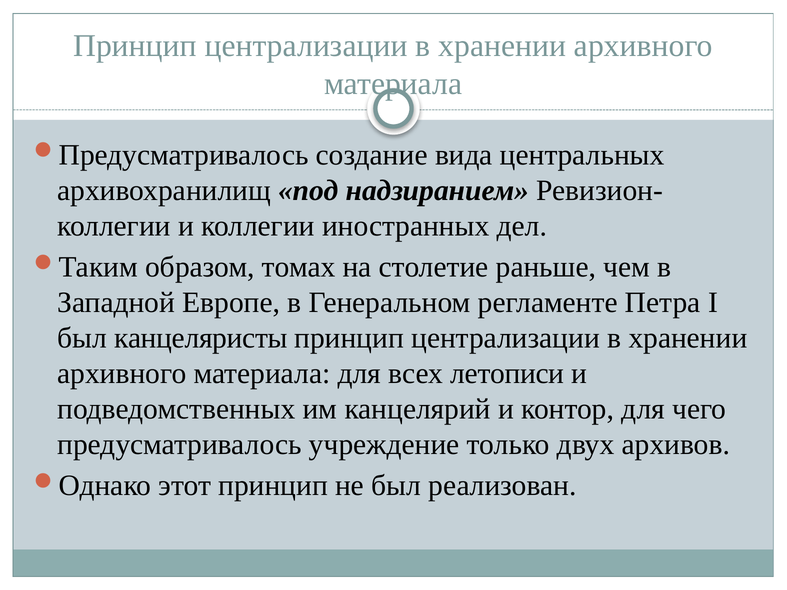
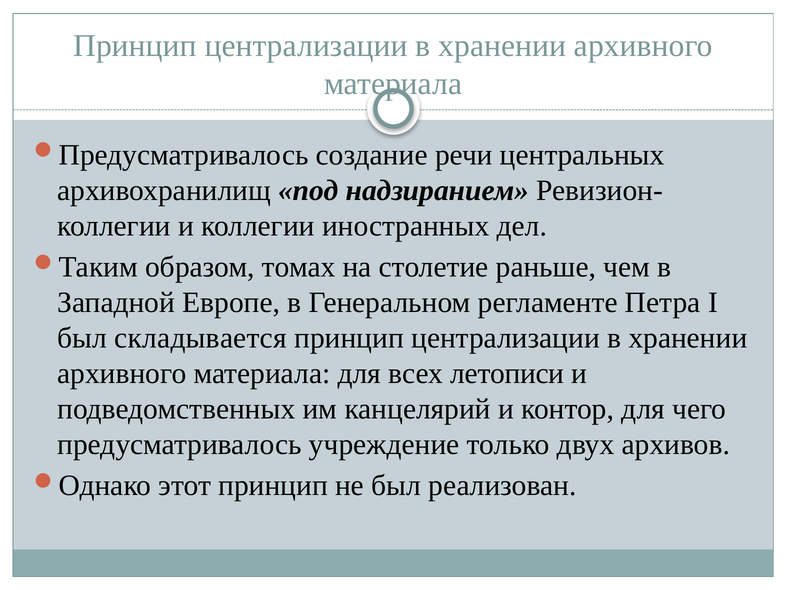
вида: вида -> речи (464, 155)
канцеляристы: канцеляристы -> складывается (201, 338)
